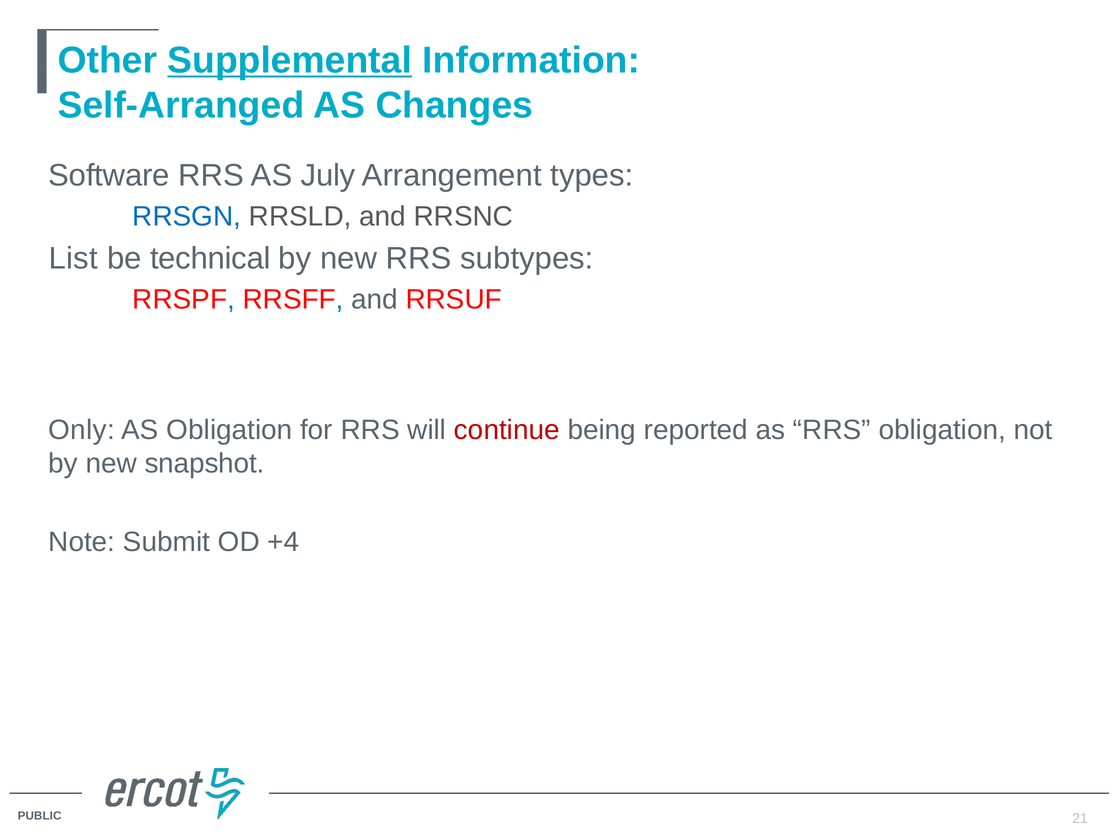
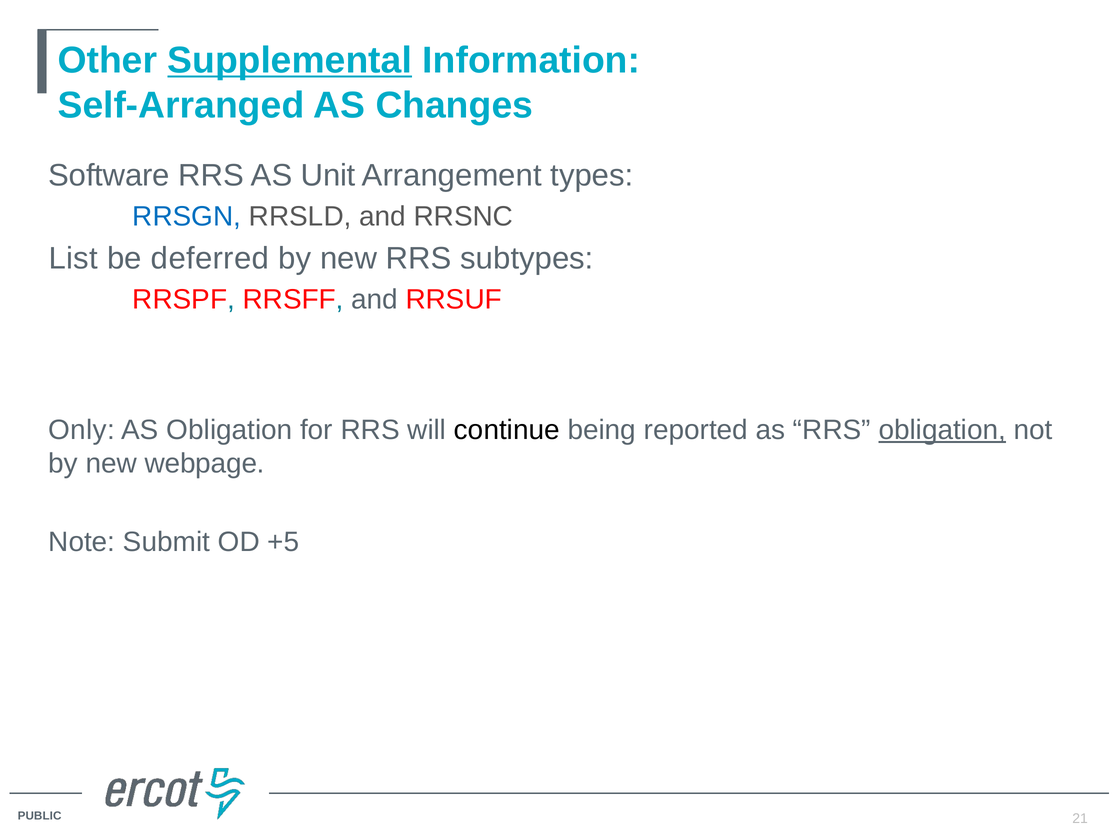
July: July -> Unit (328, 176)
technical: technical -> deferred (210, 258)
continue colour: red -> black (507, 430)
obligation underline: none -> present (942, 430)
snapshot: snapshot -> webpage (205, 464)
+4: +4 -> +5 (283, 542)
